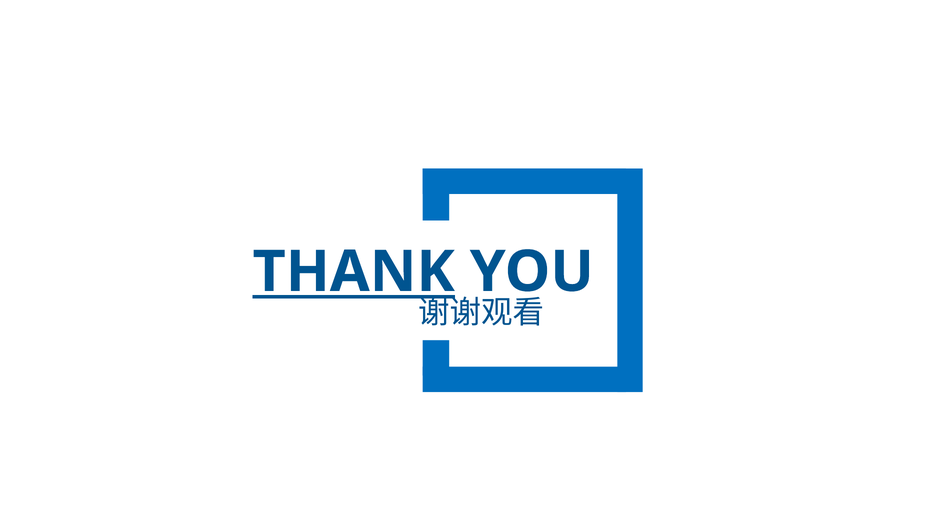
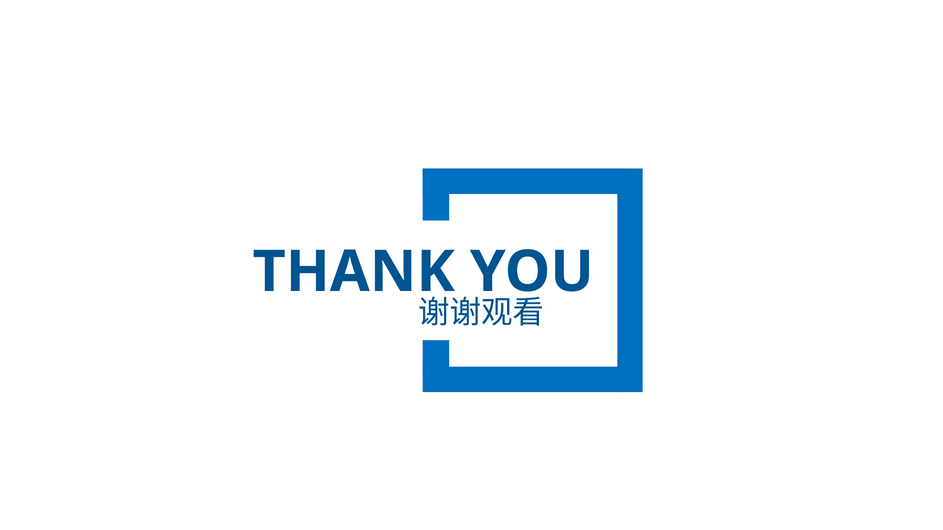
THANK underline: present -> none (354, 272)
